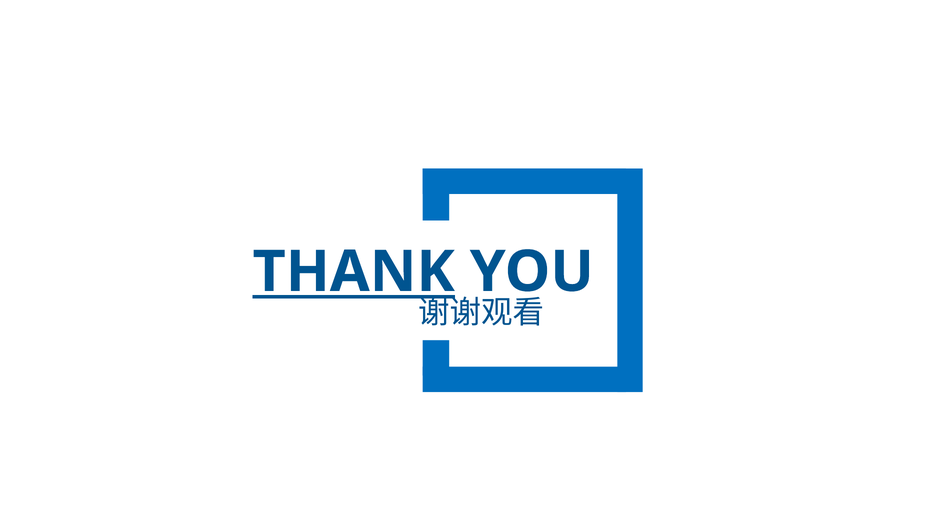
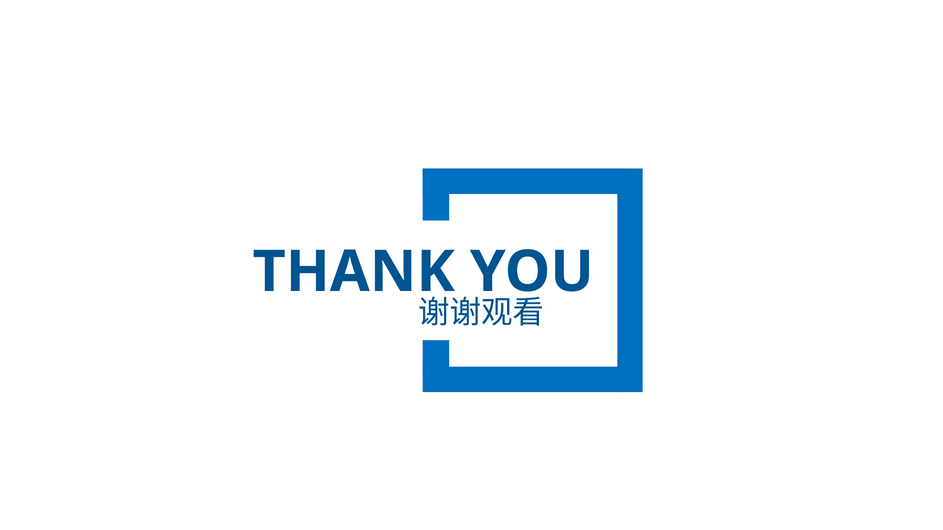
THANK underline: present -> none (354, 272)
